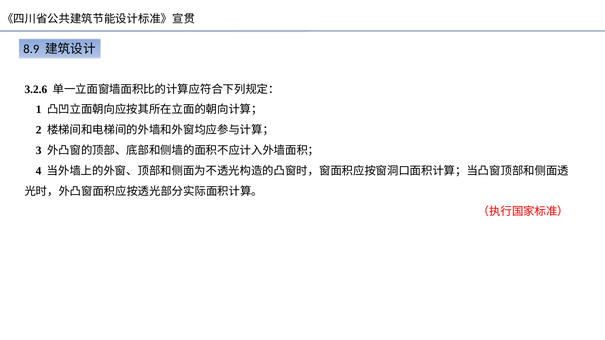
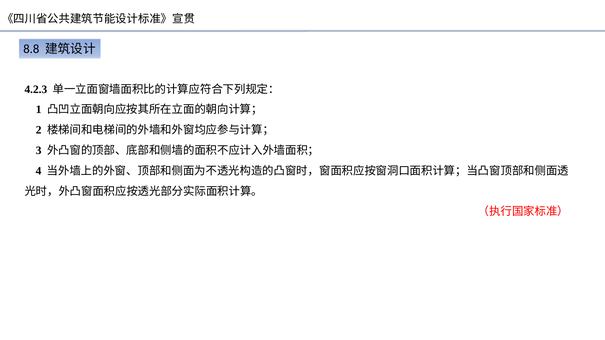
8.9: 8.9 -> 8.8 (31, 49)
3.2.6: 3.2.6 -> 4.2.3 (36, 89)
